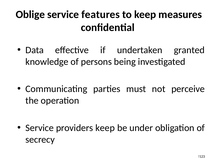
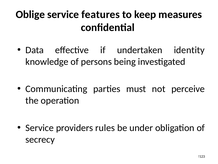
granted: granted -> identity (189, 50)
providers keep: keep -> rules (105, 127)
